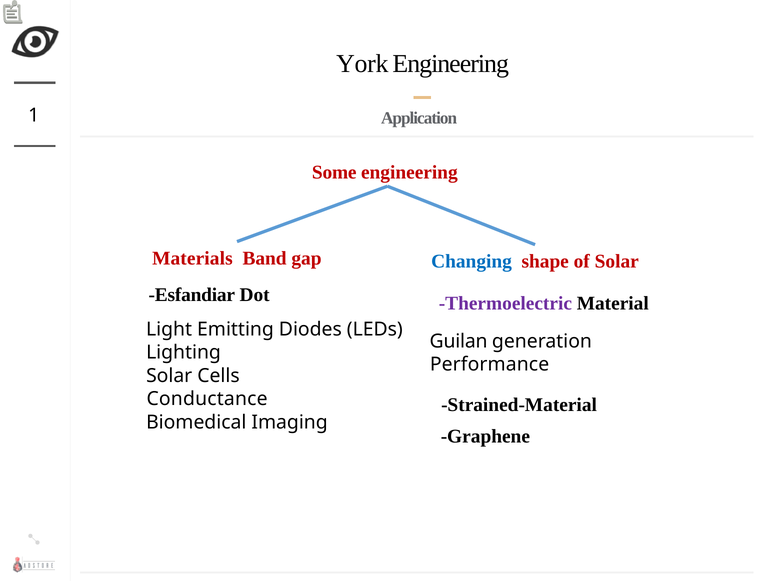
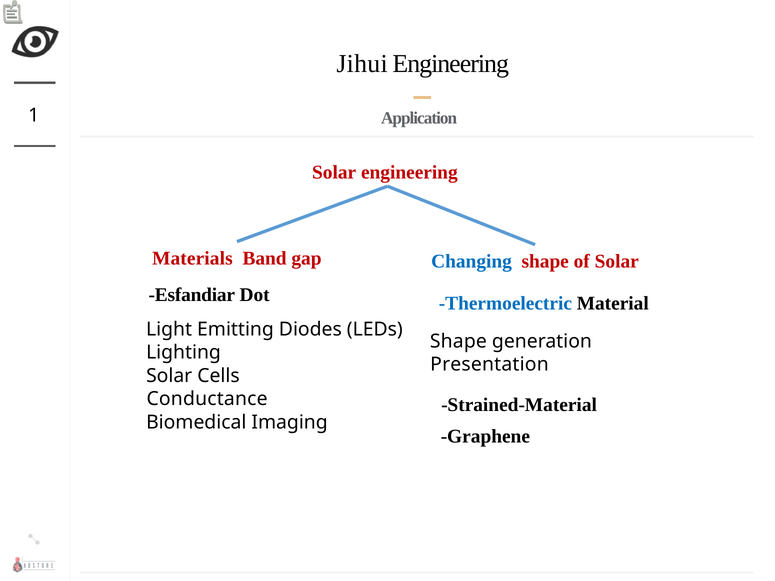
York: York -> Jihui (362, 64)
Some: Some -> Solar (334, 172)
Thermoelectric colour: purple -> blue (505, 304)
Guilan: Guilan -> Shape (458, 341)
Performance: Performance -> Presentation (489, 365)
